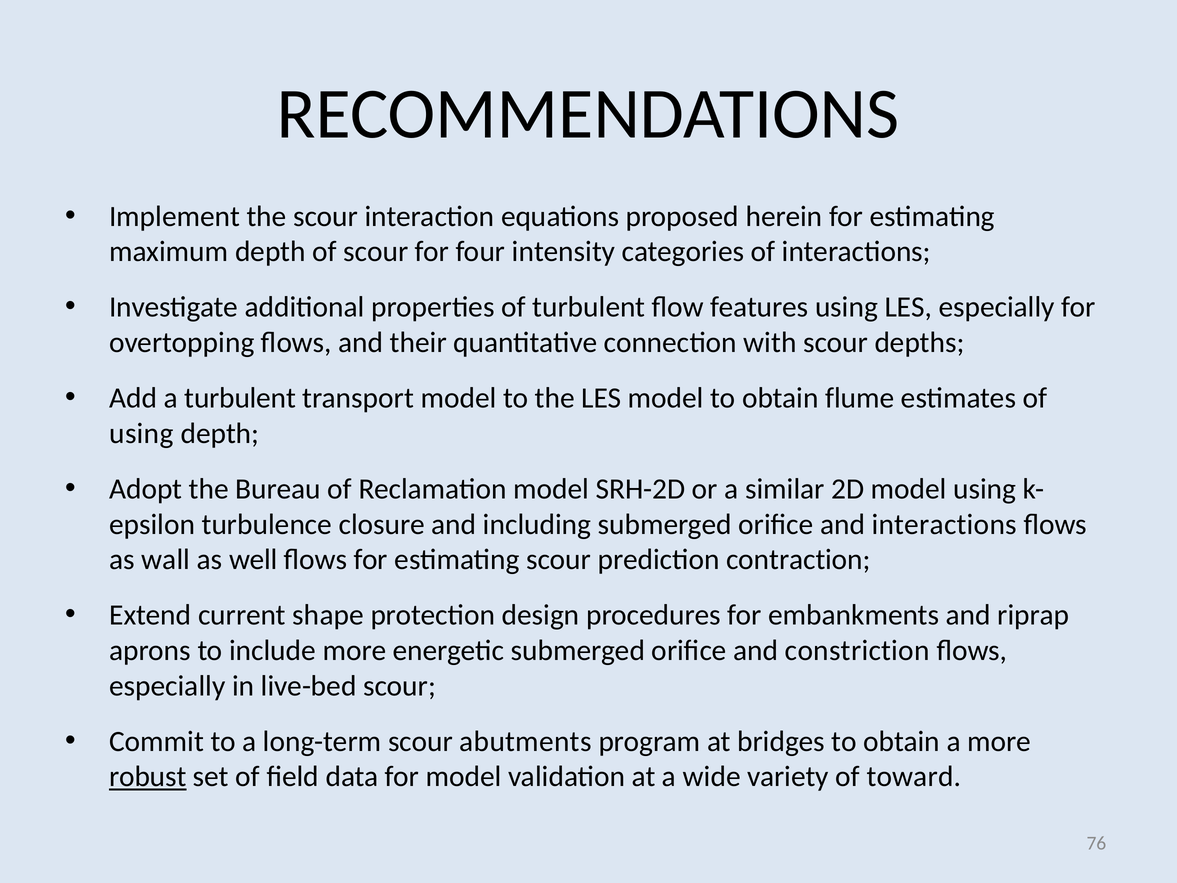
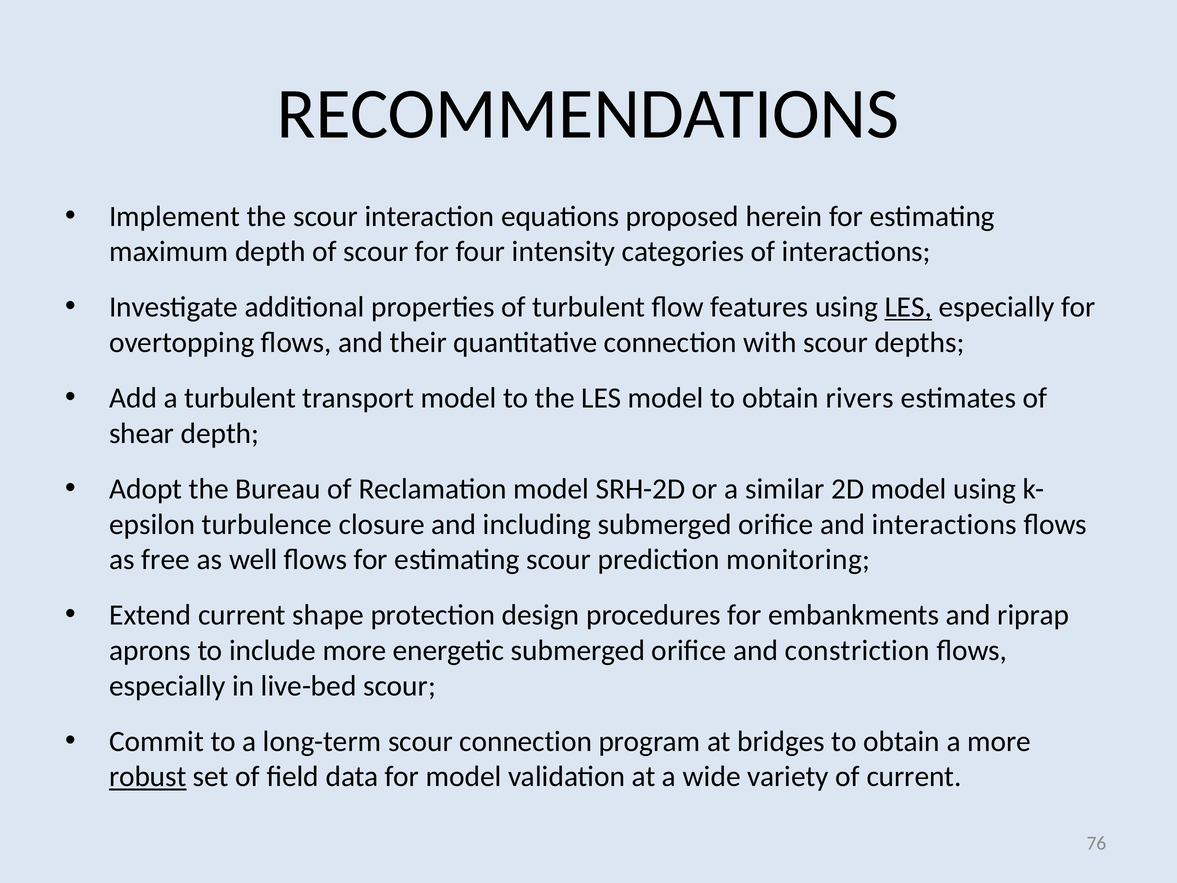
LES underline: none -> present (908, 307)
flume: flume -> rivers (860, 398)
using: using -> shear (142, 433)
wall: wall -> free (166, 559)
contraction: contraction -> monitoring (798, 559)
scour abutments: abutments -> connection (526, 741)
of toward: toward -> current (914, 777)
